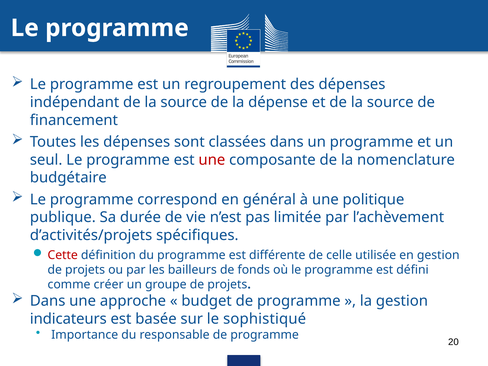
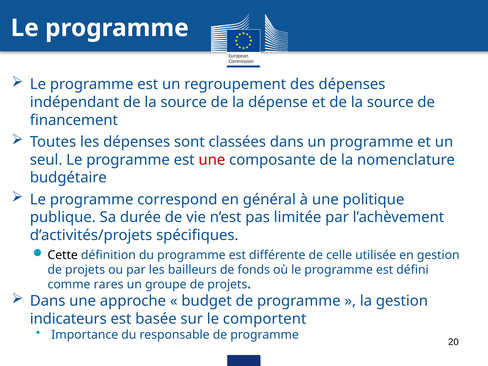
Cette colour: red -> black (63, 255)
créer: créer -> rares (109, 284)
sophistiqué: sophistiqué -> comportent (265, 319)
